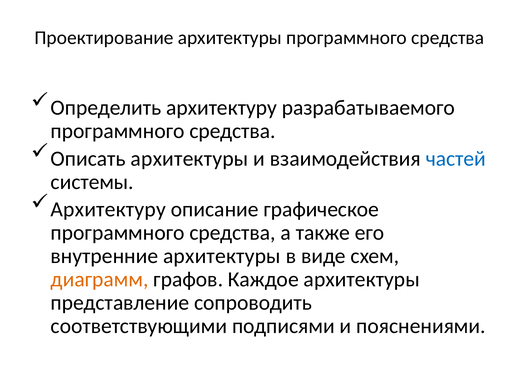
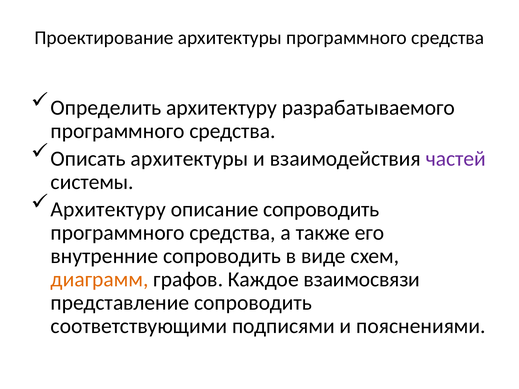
частей colour: blue -> purple (456, 159)
описание графическое: графическое -> сопроводить (321, 210)
внутренние архитектуры: архитектуры -> сопроводить (222, 256)
Каждое архитектуры: архитектуры -> взаимосвязи (362, 280)
